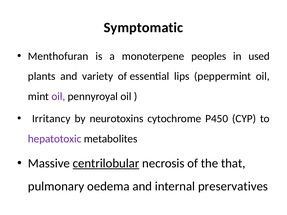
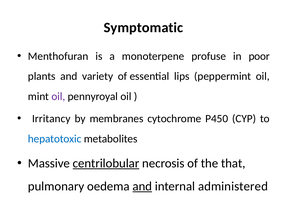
peoples: peoples -> profuse (209, 56)
used: used -> poor (259, 56)
neurotoxins: neurotoxins -> membranes (117, 119)
hepatotoxic colour: purple -> blue (55, 139)
and underline: none -> present (142, 187)
preservatives: preservatives -> administered (233, 187)
